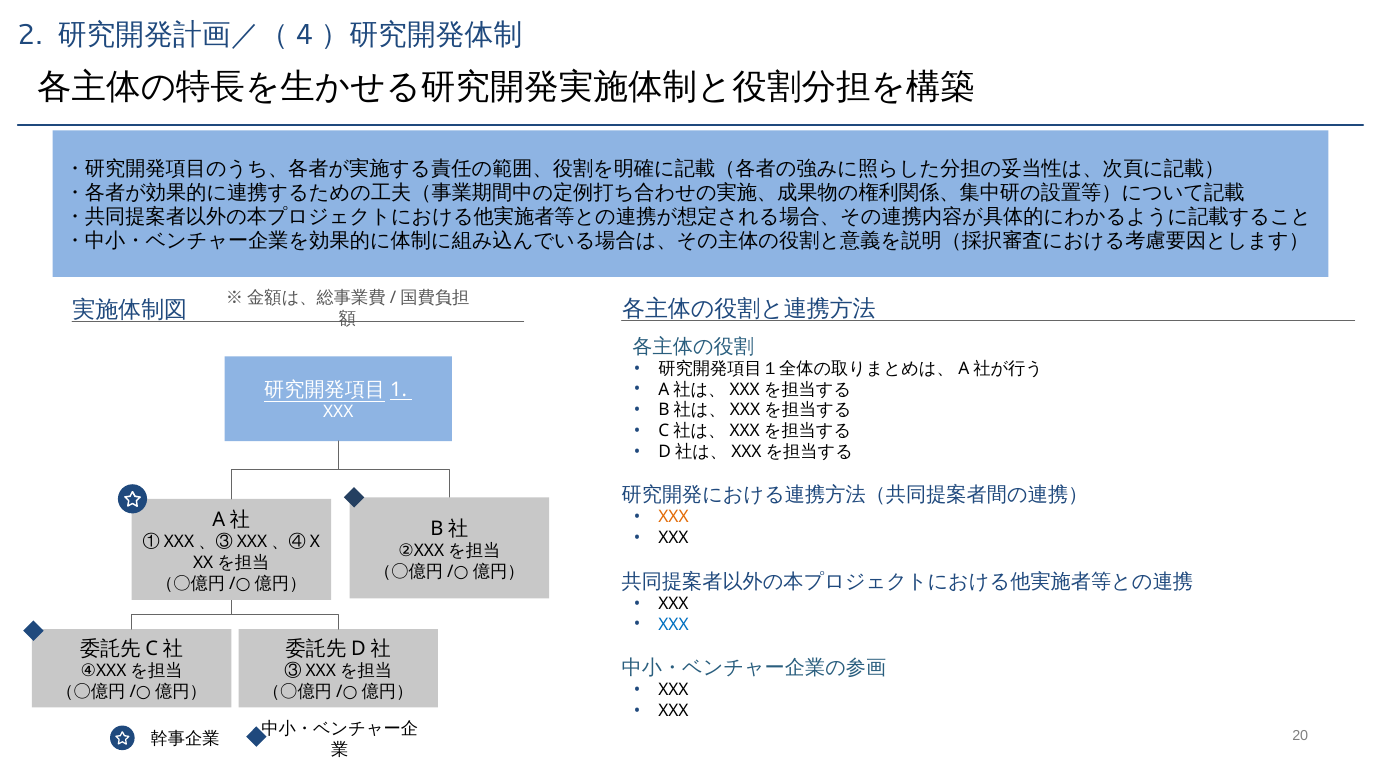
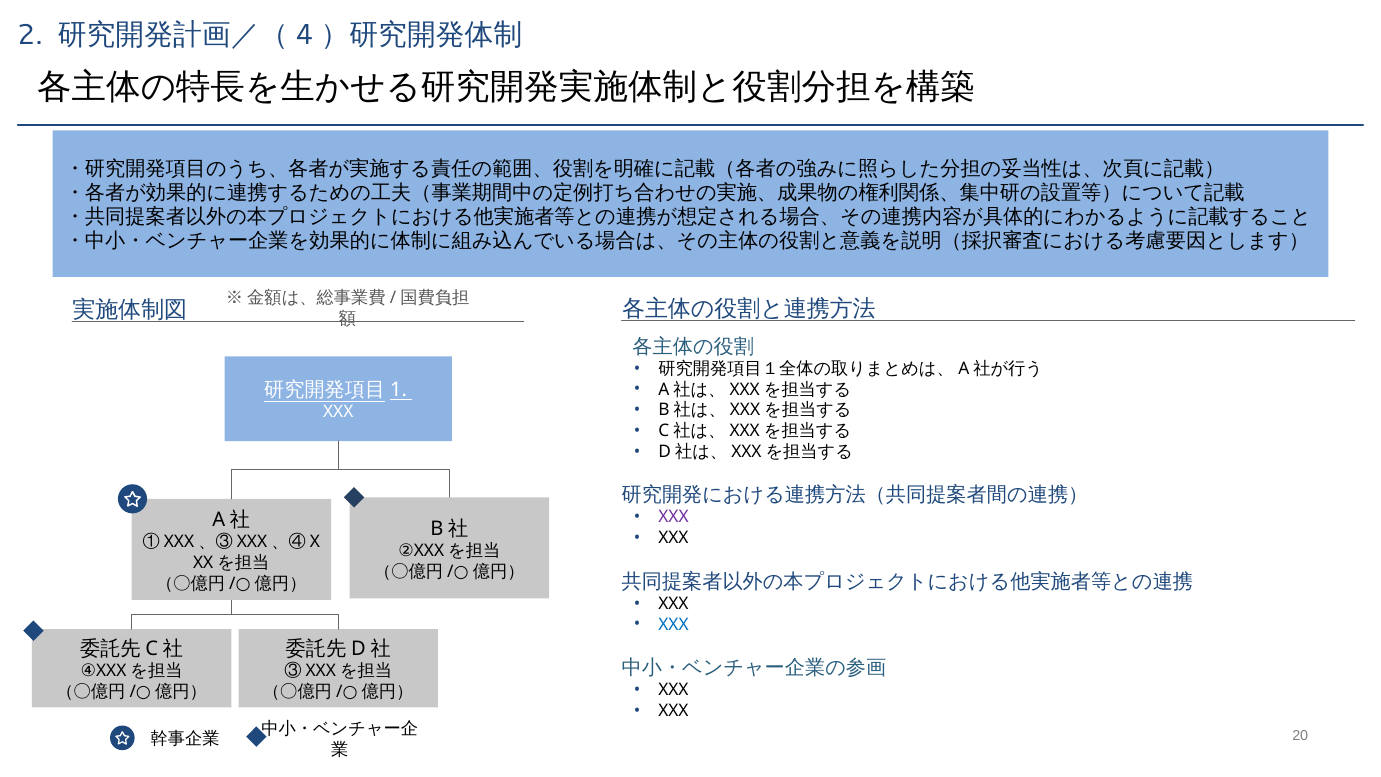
XXX colour: orange -> purple (673, 517)
